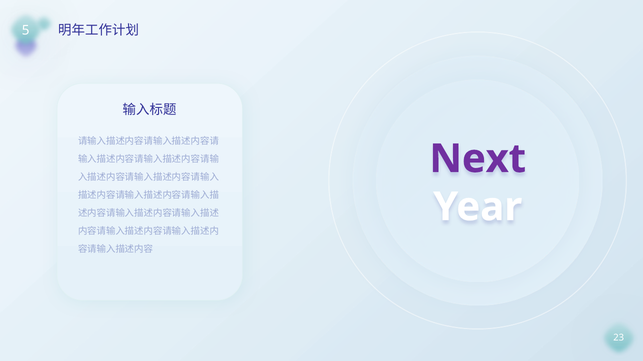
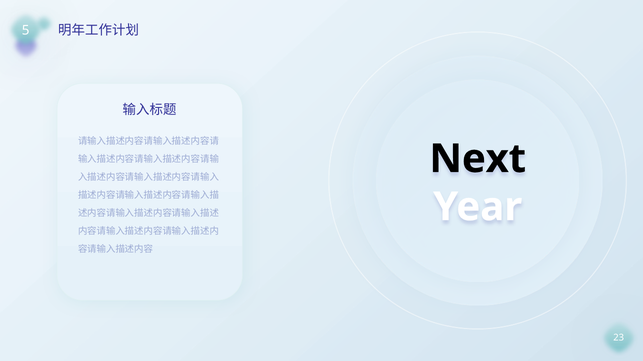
Next colour: purple -> black (478, 159)
